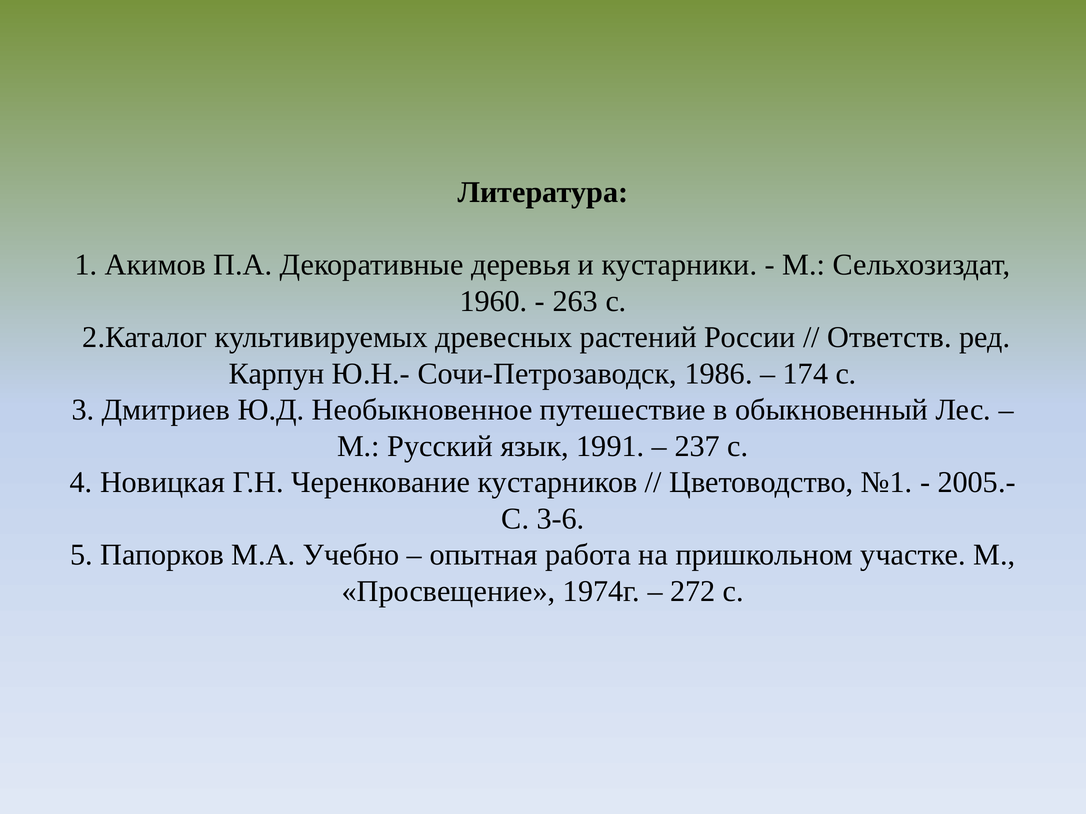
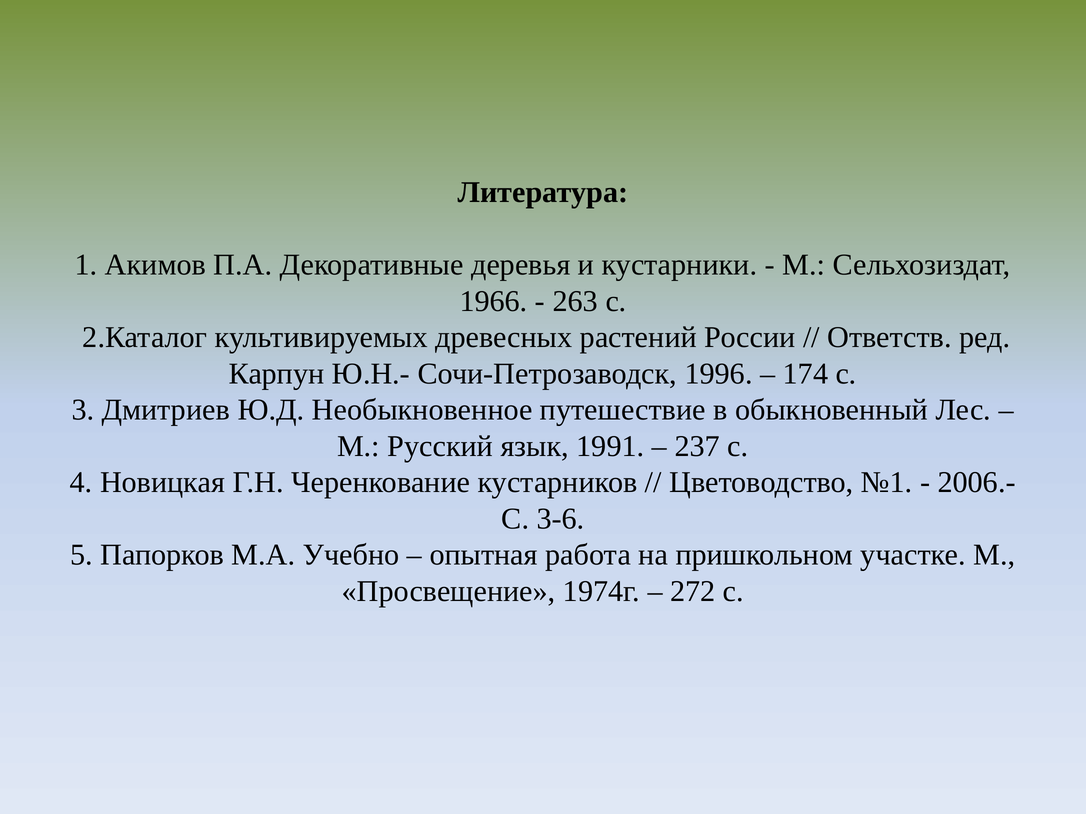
1960: 1960 -> 1966 (494, 301)
1986: 1986 -> 1996 (719, 374)
2005.-: 2005.- -> 2006.- (977, 483)
